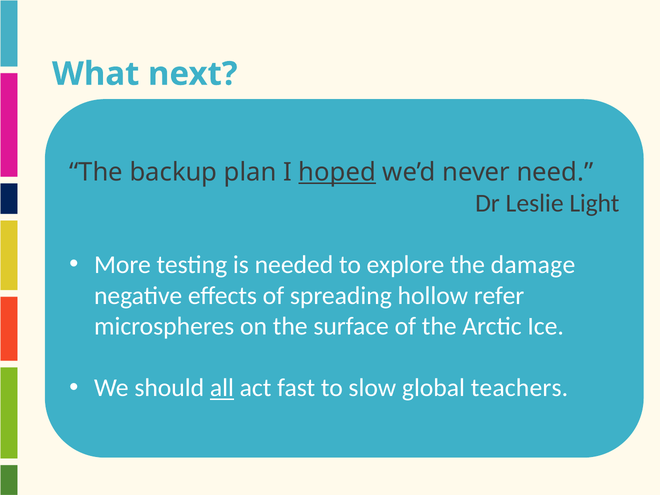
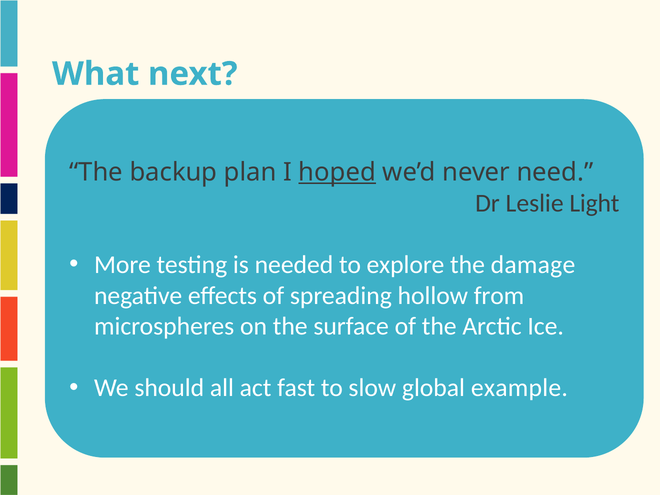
refer: refer -> from (499, 296)
all underline: present -> none (222, 388)
teachers: teachers -> example (519, 388)
